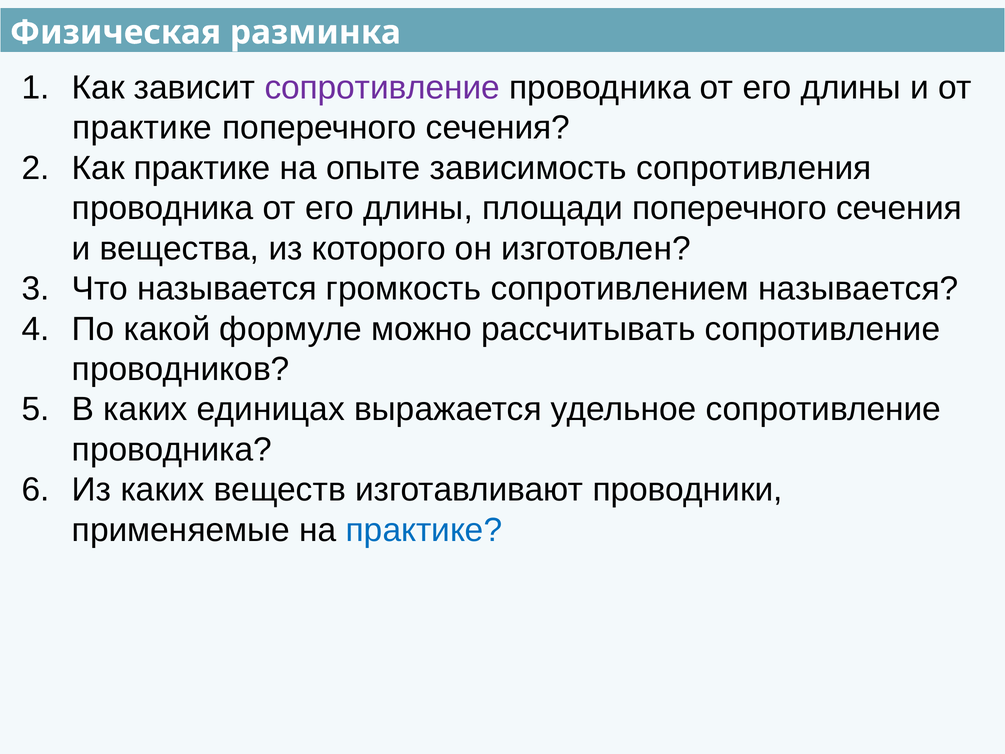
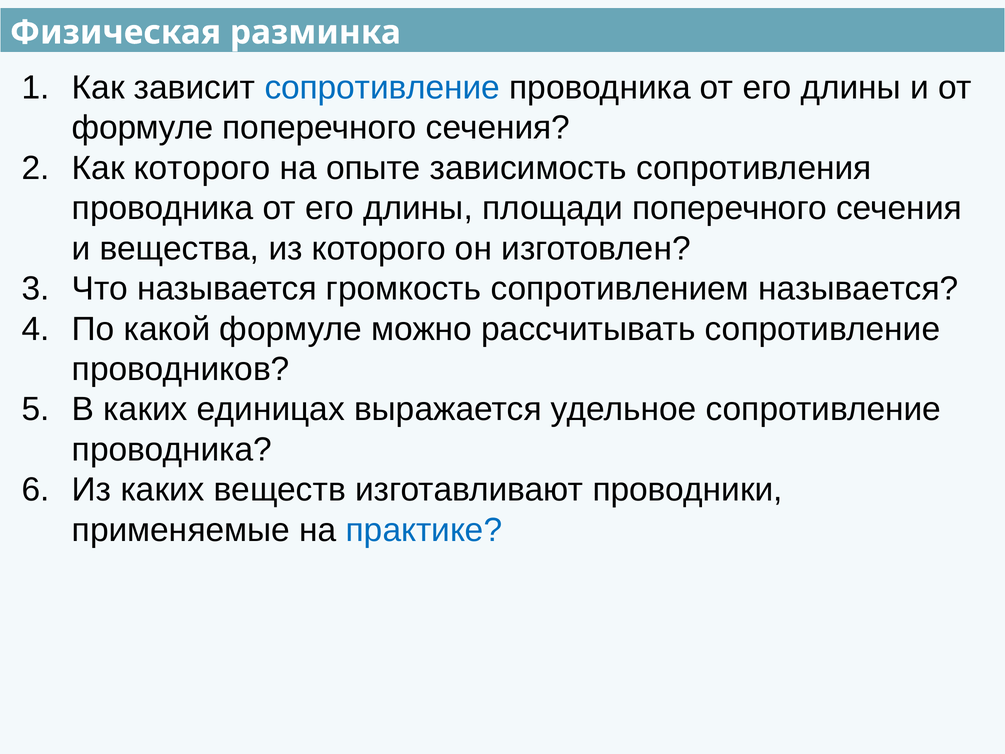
сопротивление colour: purple -> blue (382, 88)
практике: практике -> формуле (143, 128)
Как практике: практике -> которого (202, 168)
